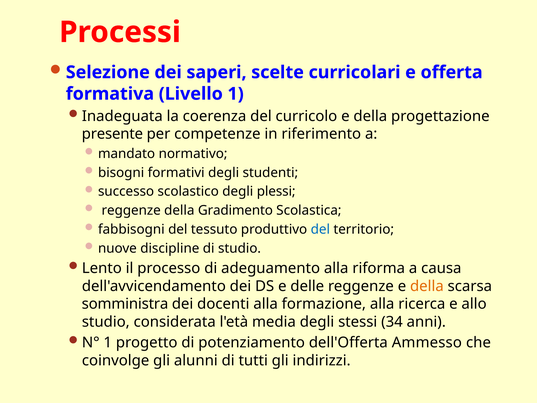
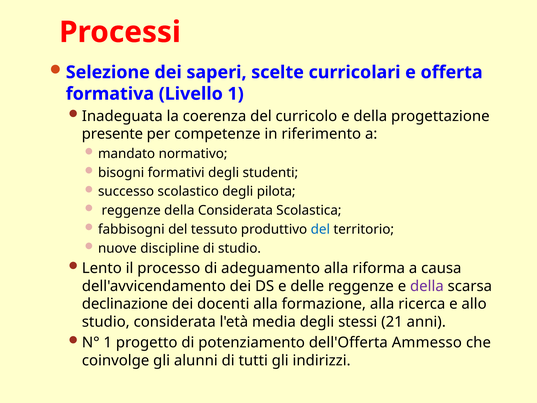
plessi: plessi -> pilota (276, 191)
della Gradimento: Gradimento -> Considerata (235, 210)
della colour: orange -> purple (427, 286)
somministra: somministra -> declinazione (125, 304)
34: 34 -> 21 (392, 322)
